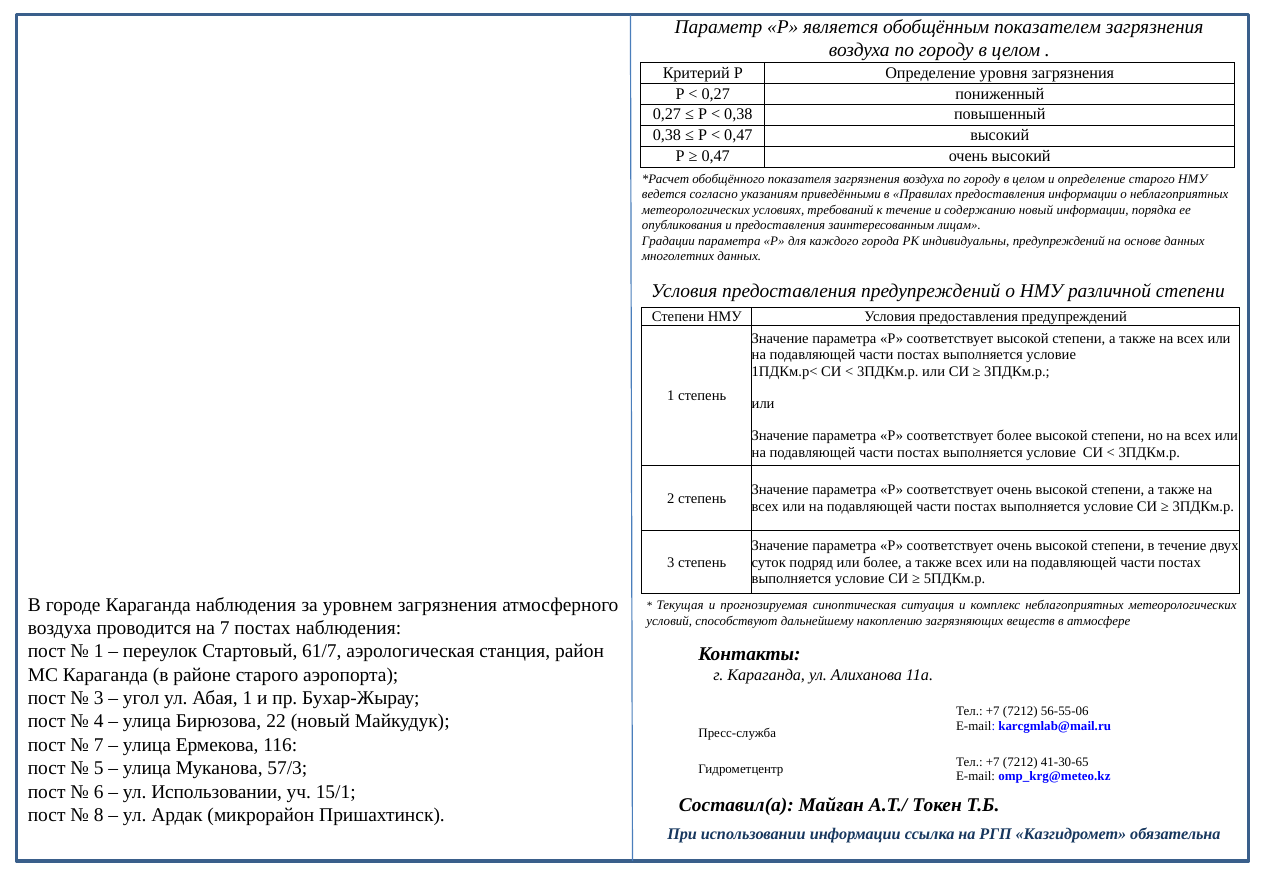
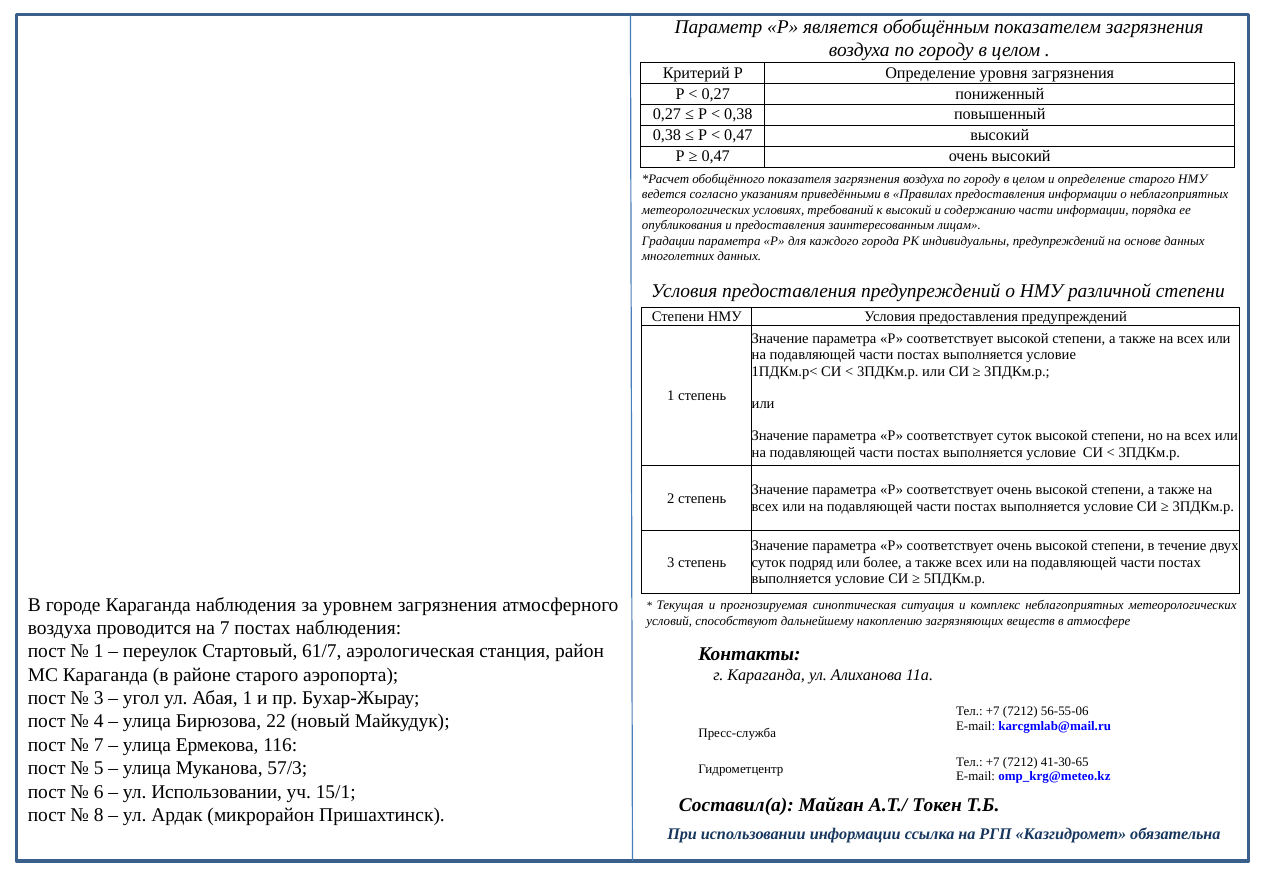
к течение: течение -> высокий (909, 210)
содержанию новый: новый -> части (1036, 210)
соответствует более: более -> суток (1014, 436)
